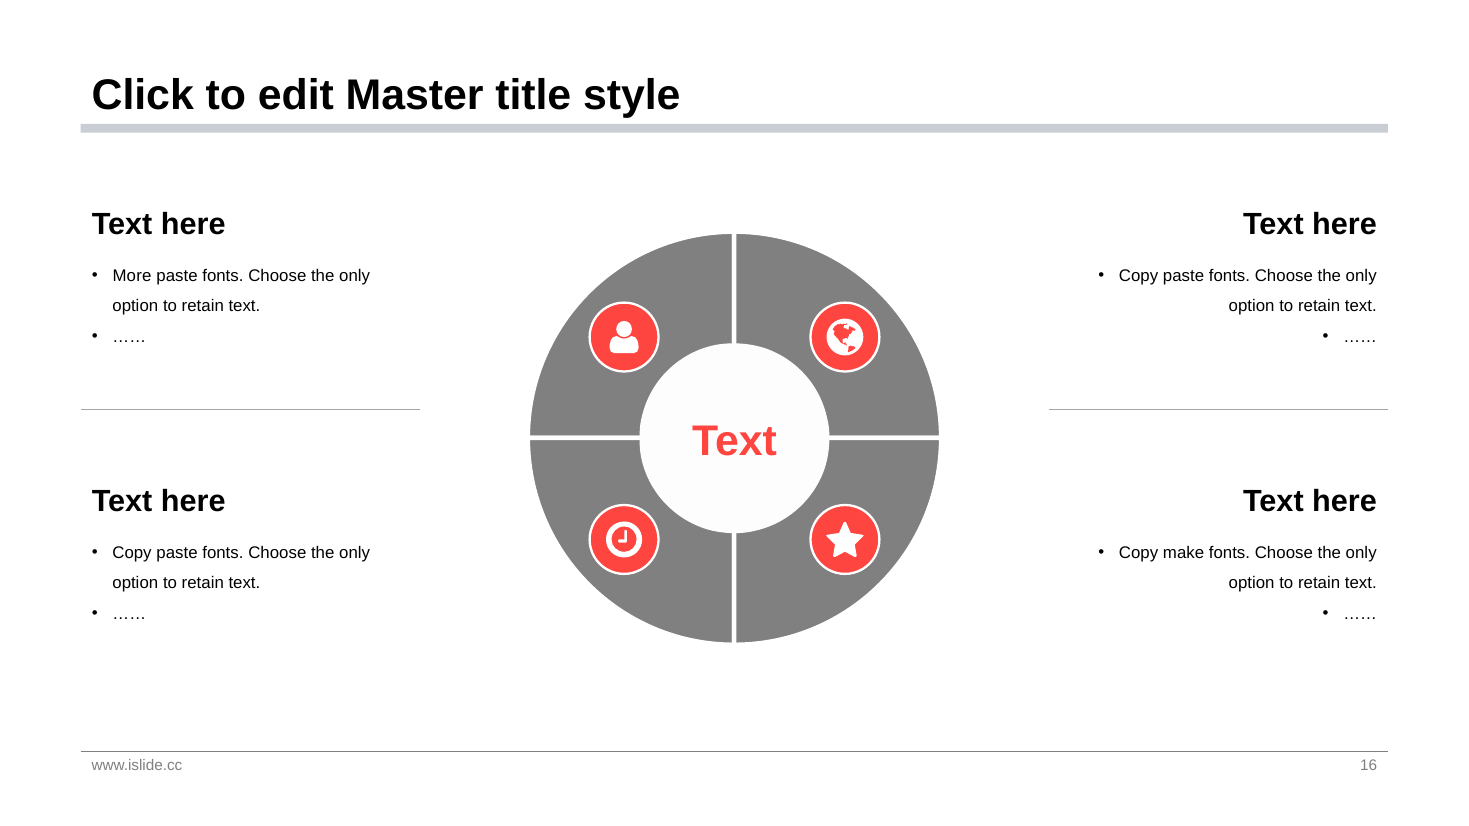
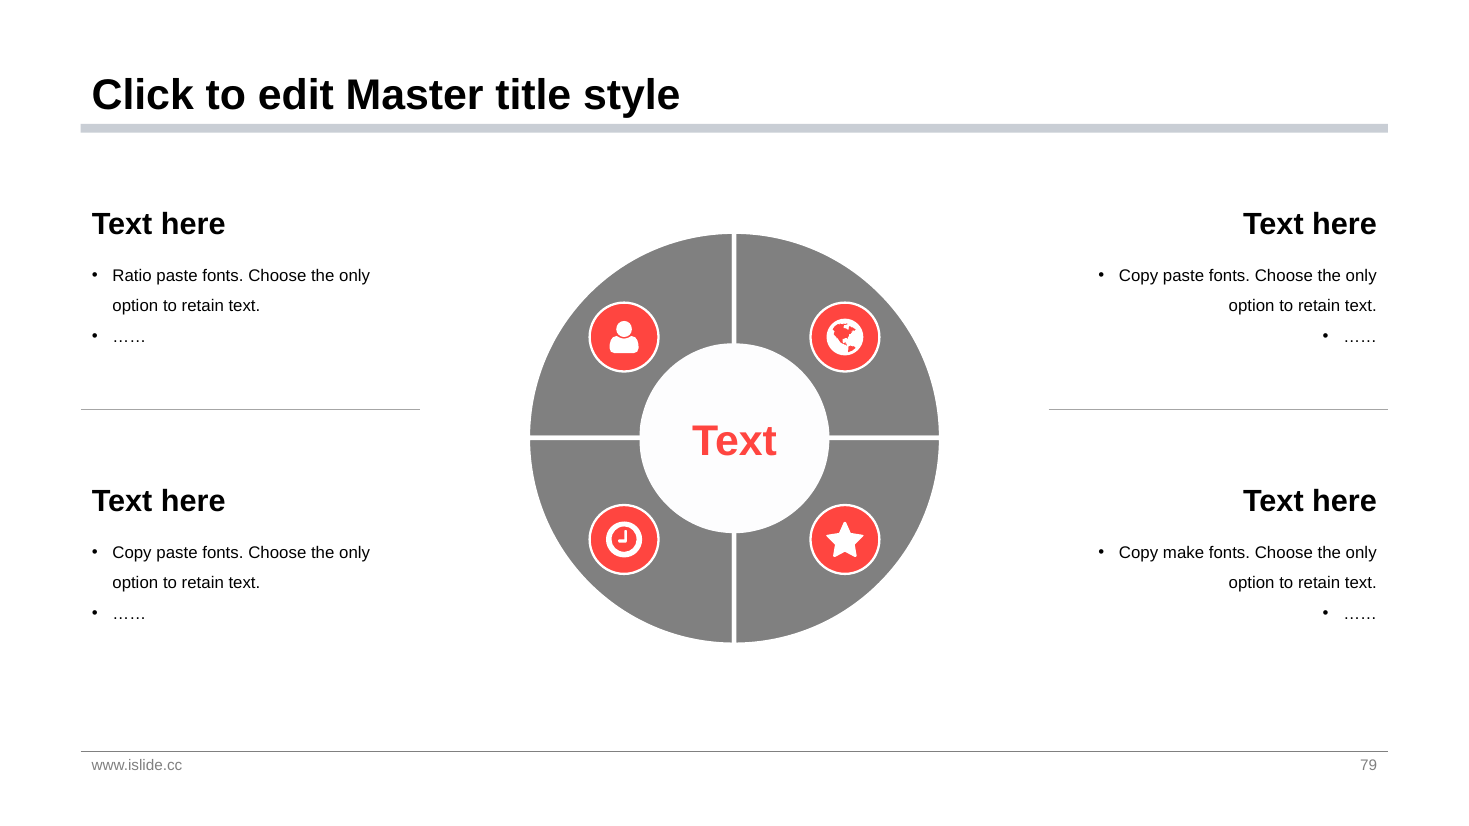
More: More -> Ratio (132, 276)
16: 16 -> 79 (1369, 765)
